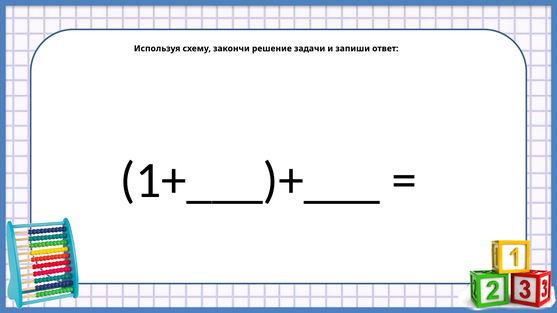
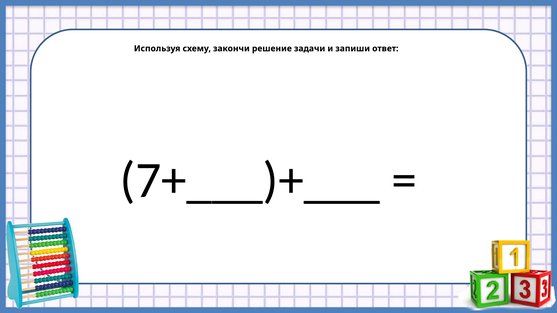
1+___)+___: 1+___)+___ -> 7+___)+___ (250, 181)
